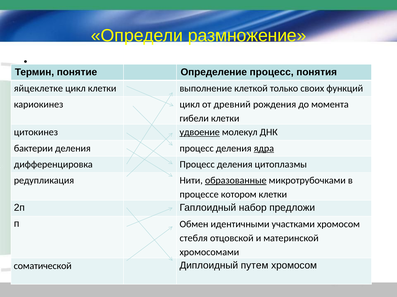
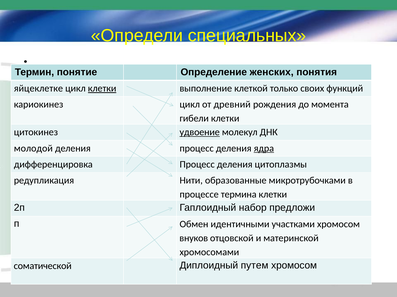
размножение: размножение -> специальных (247, 36)
Определение процесс: процесс -> женских (272, 72)
клетки underline: none -> present (102, 89)
бактерии: бактерии -> молодой (33, 149)
образованные underline: present -> none (236, 181)
котором: котором -> термина (239, 195)
стебля: стебля -> внуков (194, 239)
